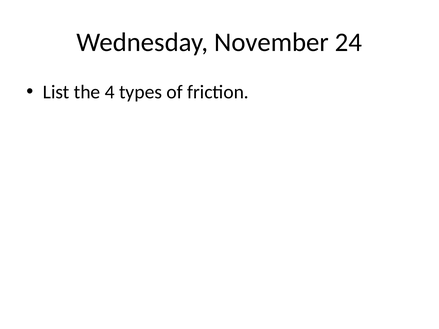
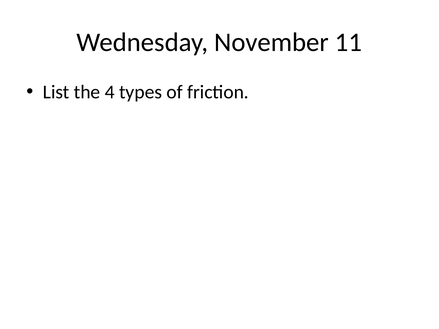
24: 24 -> 11 (349, 42)
